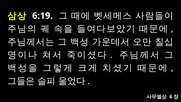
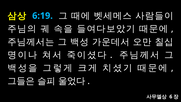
6:19 colour: white -> light blue (42, 16)
